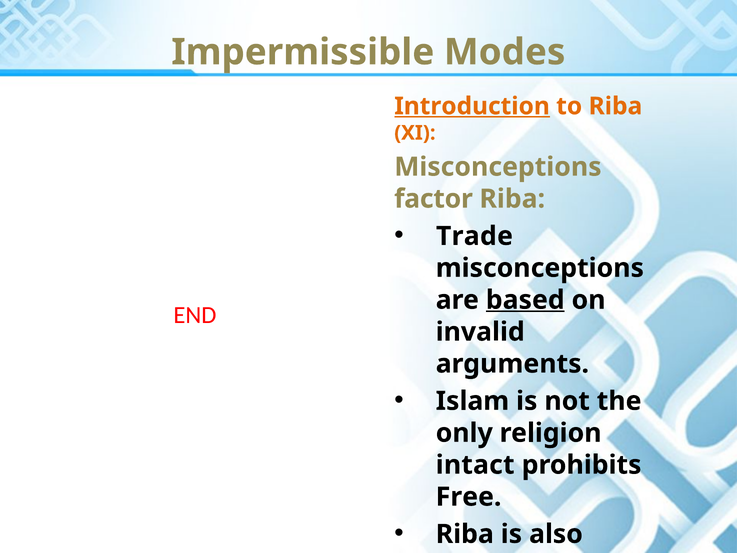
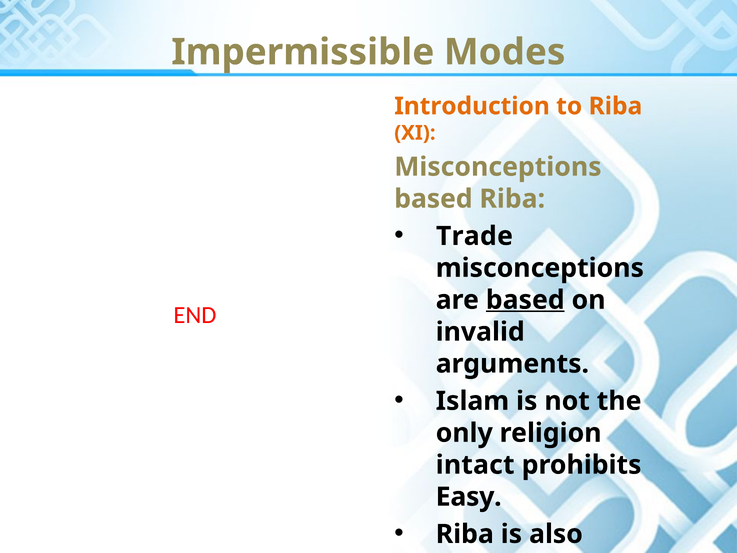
Introduction underline: present -> none (472, 106)
factor: factor -> based (433, 199)
Free: Free -> Easy (469, 497)
